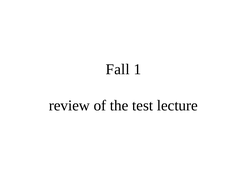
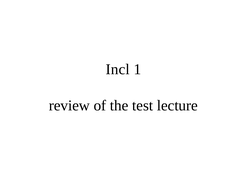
Fall: Fall -> Incl (118, 69)
